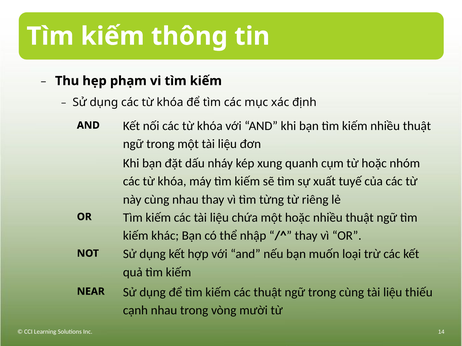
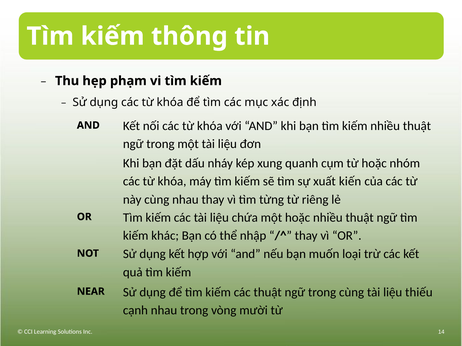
tuyế: tuyế -> kiến (350, 182)
